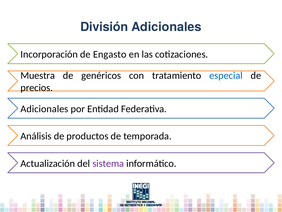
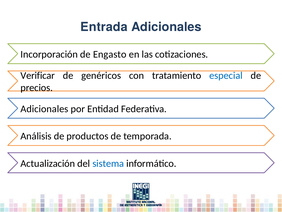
División: División -> Entrada (104, 27)
Muestra: Muestra -> Verificar (38, 75)
sistema colour: purple -> blue (108, 163)
